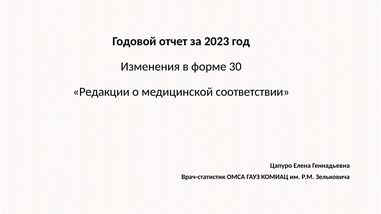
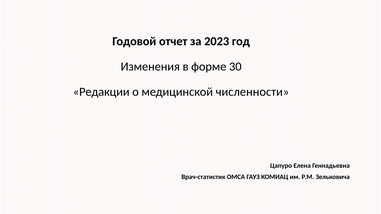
соответствии: соответствии -> численности (252, 92)
